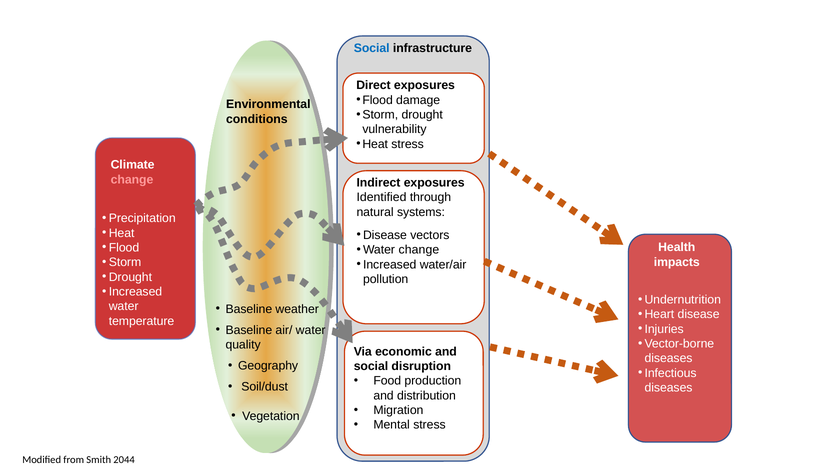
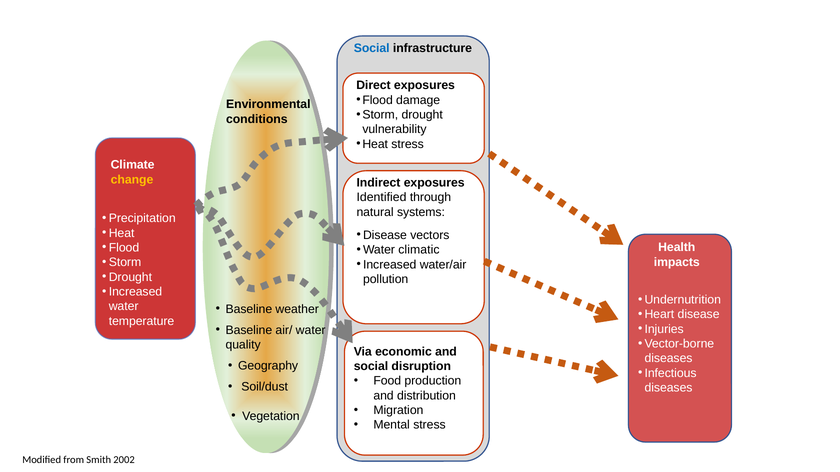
change colour: pink -> yellow (132, 180)
change: change -> climatic (419, 250)
2044: 2044 -> 2002 (124, 460)
